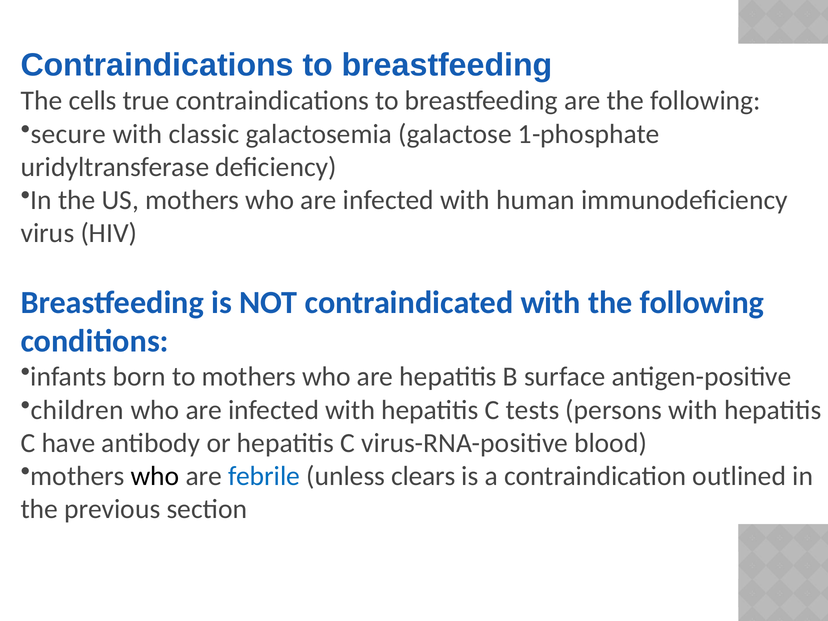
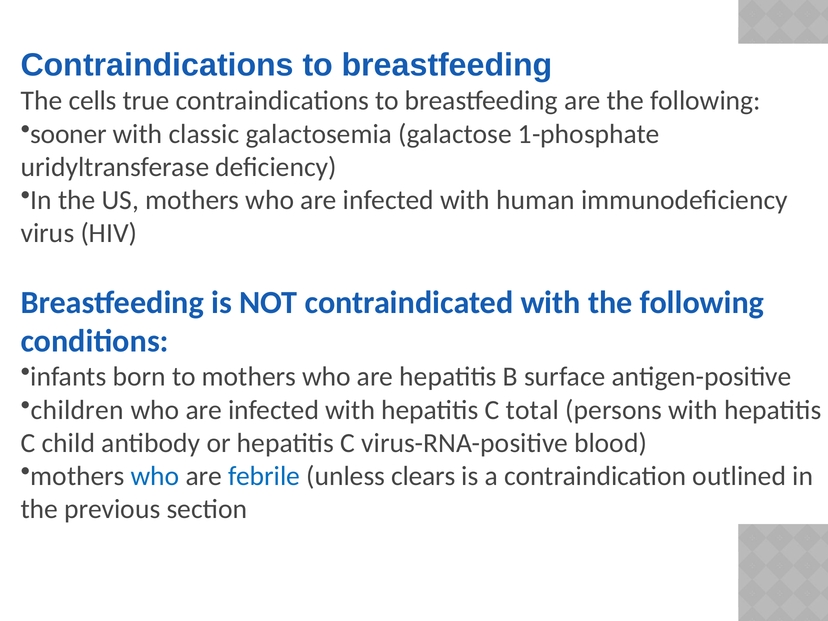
secure: secure -> sooner (69, 134)
tests: tests -> total (532, 410)
have: have -> child (68, 443)
who colour: black -> blue (155, 476)
